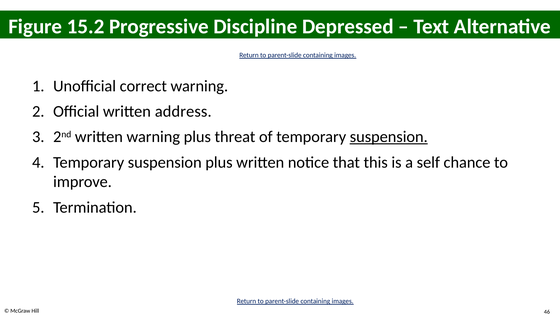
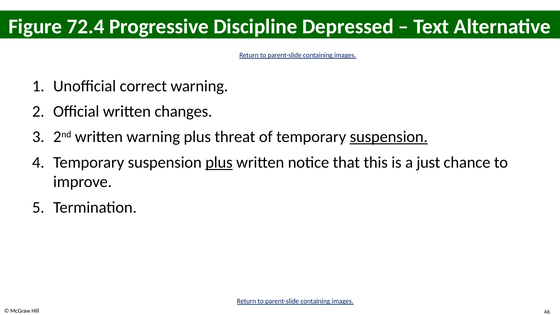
15.2: 15.2 -> 72.4 (86, 27)
address: address -> changes (183, 111)
plus underline: none -> present (219, 162)
self: self -> just (428, 162)
